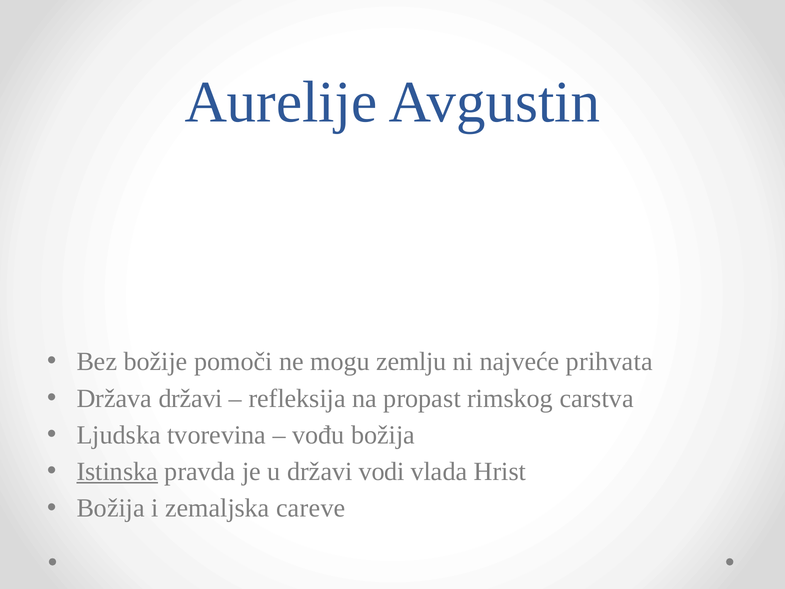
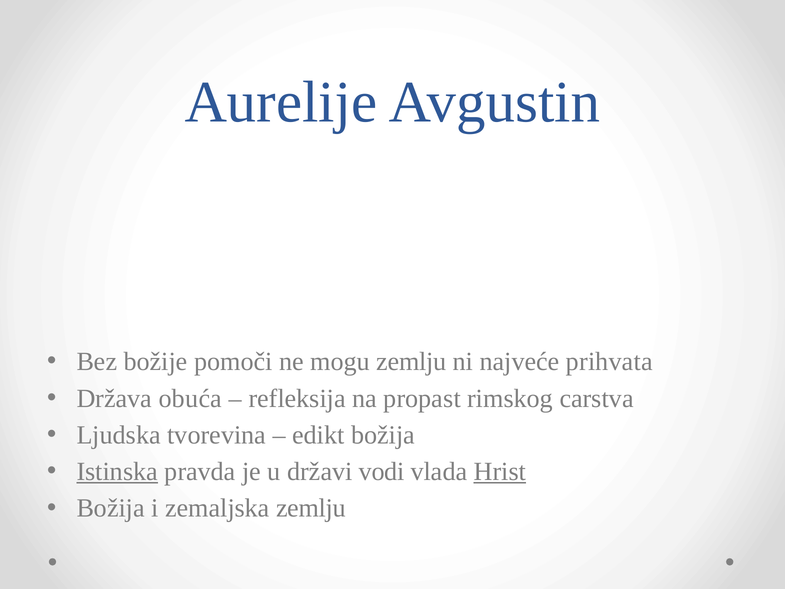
Država državi: državi -> obuća (190, 398)
vođu: vođu -> edikt (318, 435)
Hrist underline: none -> present (500, 471)
zemaljska careve: careve -> zemlju (311, 508)
